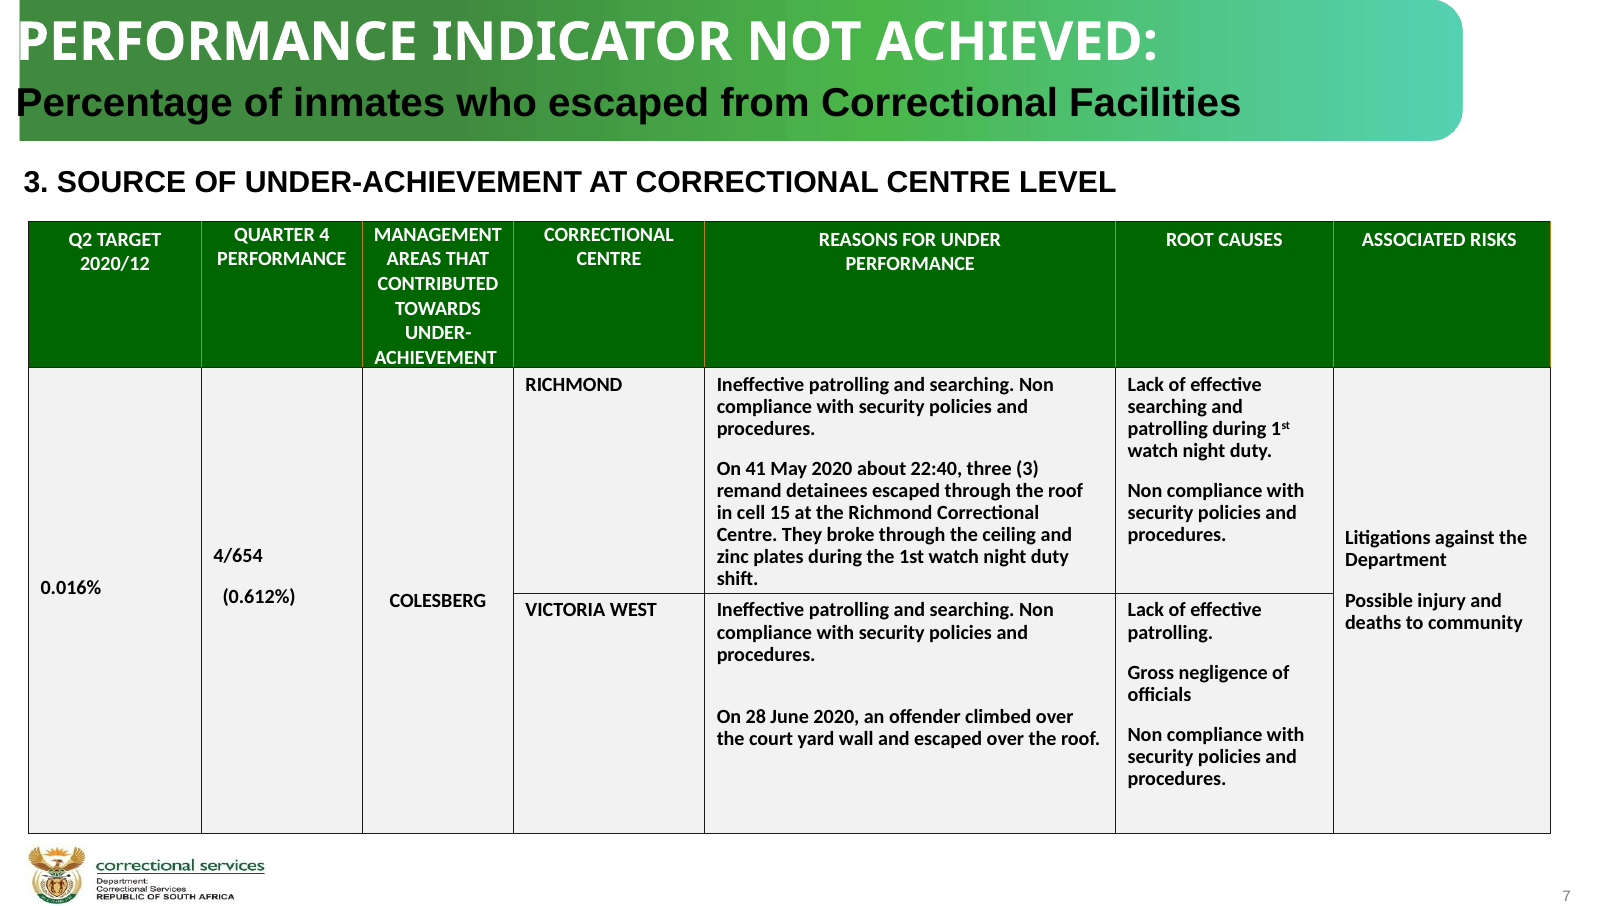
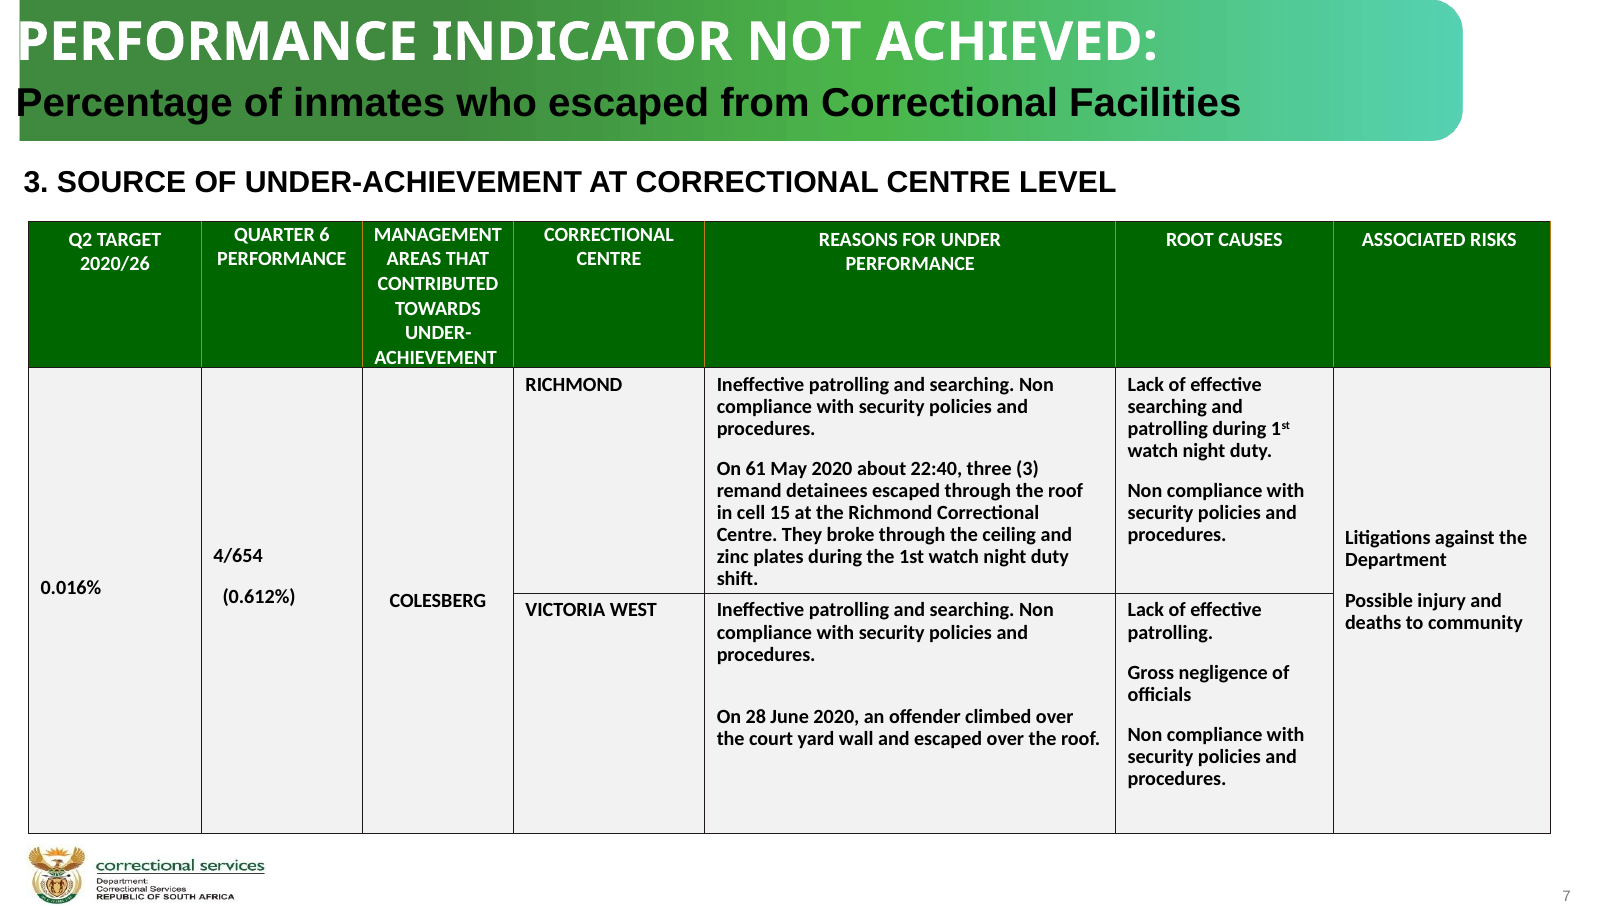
4: 4 -> 6 (324, 235)
2020/12: 2020/12 -> 2020/26 (115, 264)
41: 41 -> 61 (756, 469)
